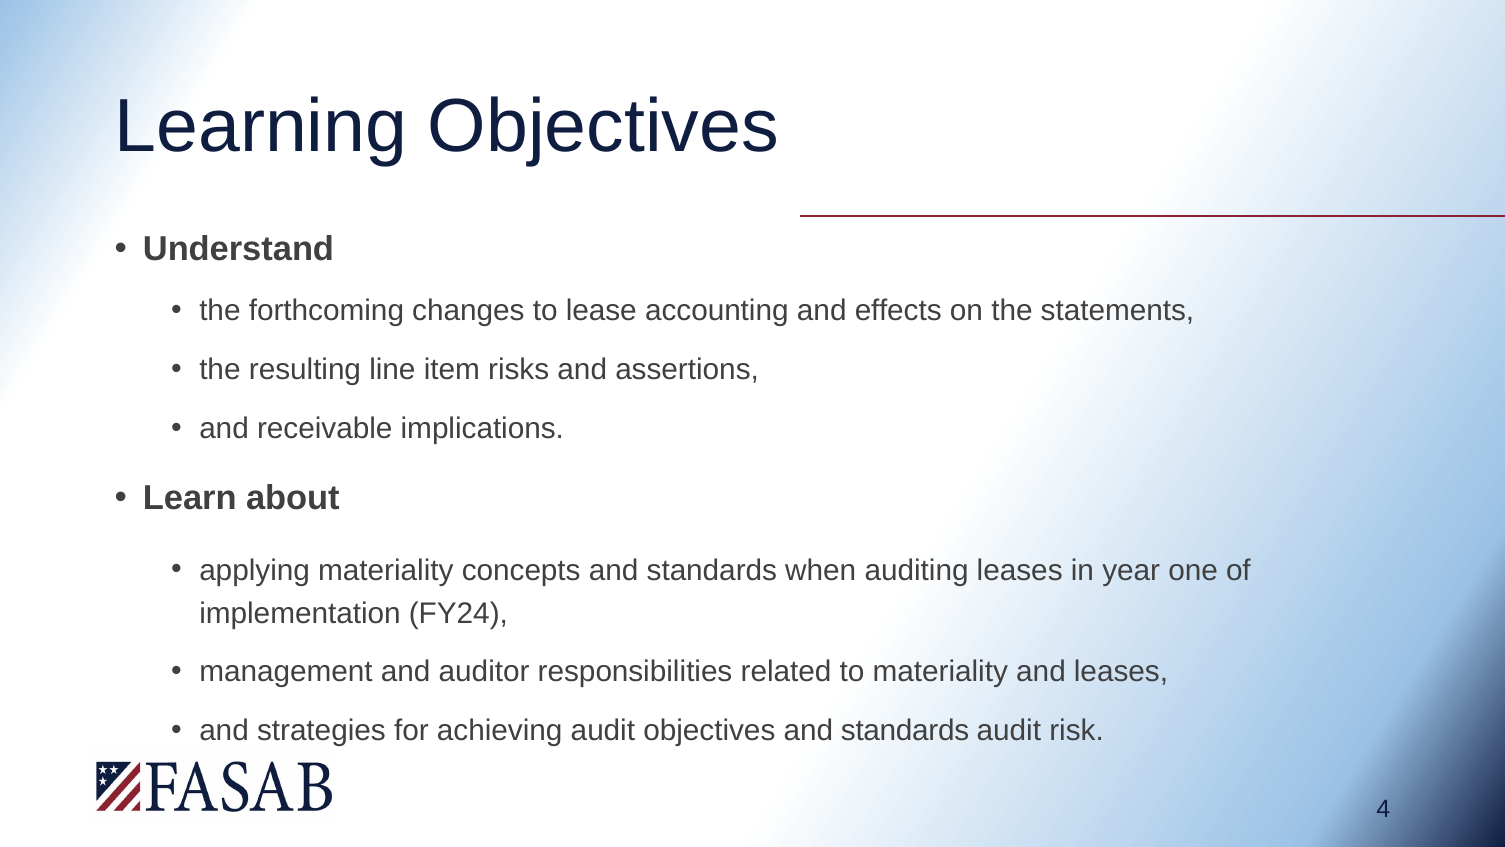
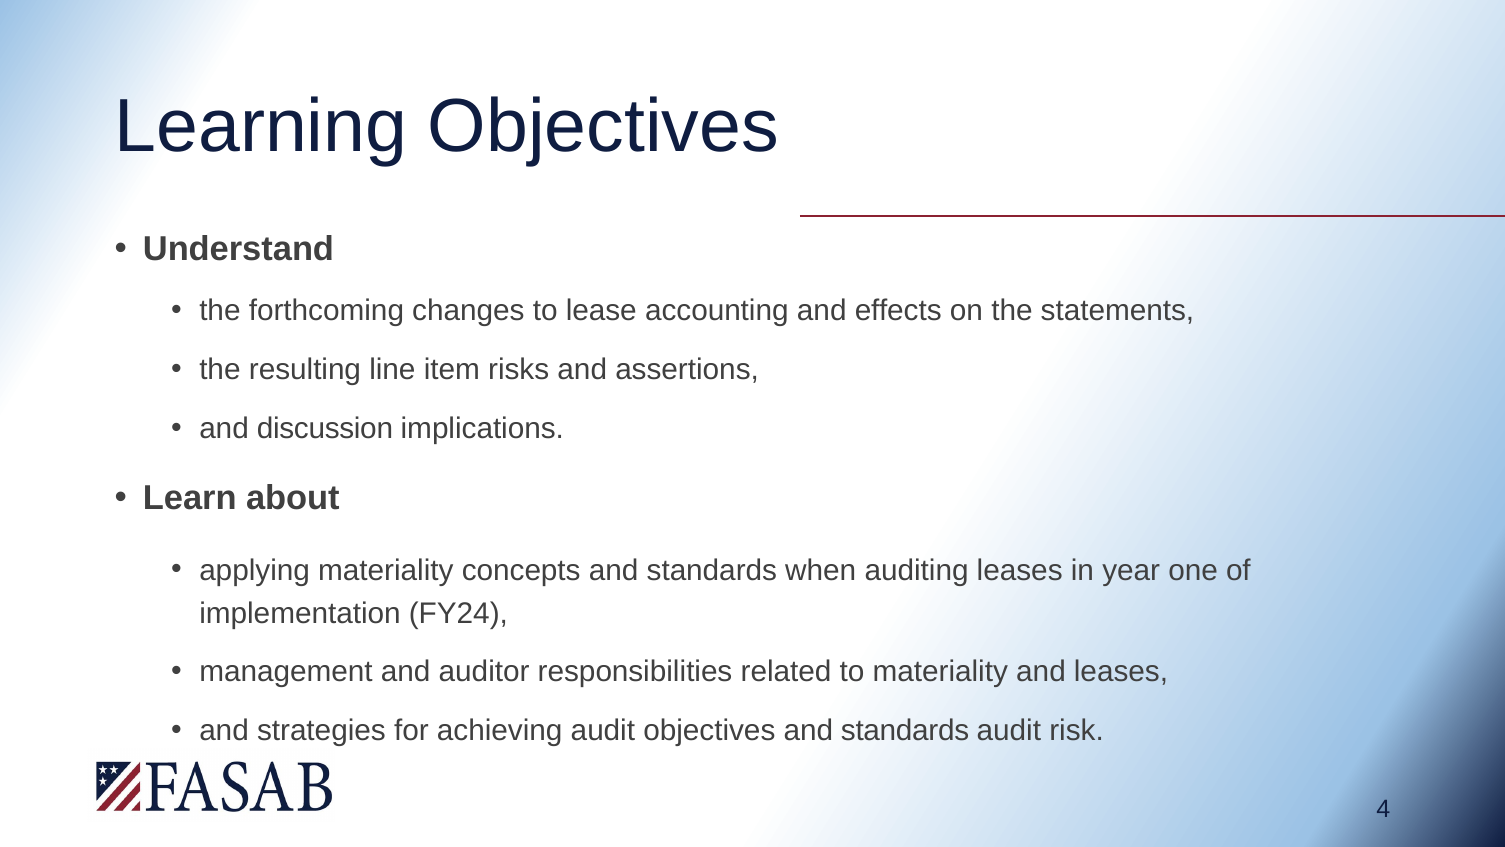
receivable: receivable -> discussion (325, 428)
